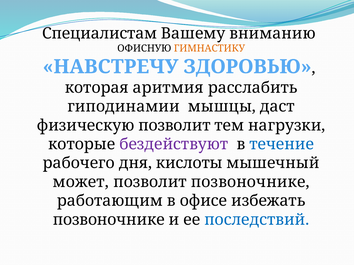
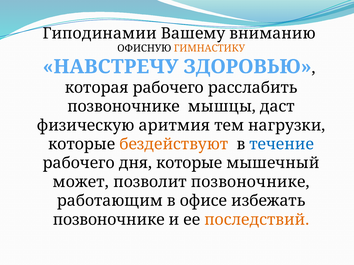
Специалистам: Специалистам -> Гиподинамии (100, 34)
которая аритмия: аритмия -> рабочего (168, 88)
гиподинамии: гиподинамии -> позвоночнике (124, 107)
физическую позволит: позволит -> аритмия (174, 126)
бездействуют colour: purple -> orange (174, 144)
дня кислоты: кислоты -> которые (189, 163)
последствий colour: blue -> orange (257, 220)
